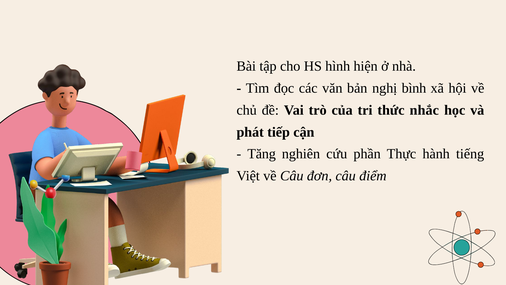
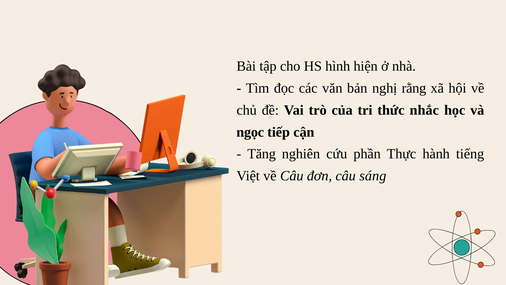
bình: bình -> rằng (414, 88)
phát: phát -> ngọc (250, 132)
điểm: điểm -> sáng (373, 176)
